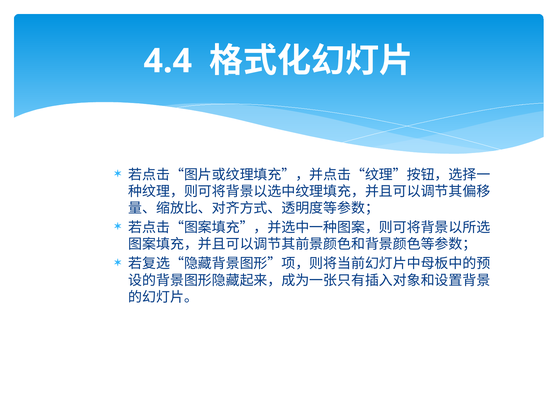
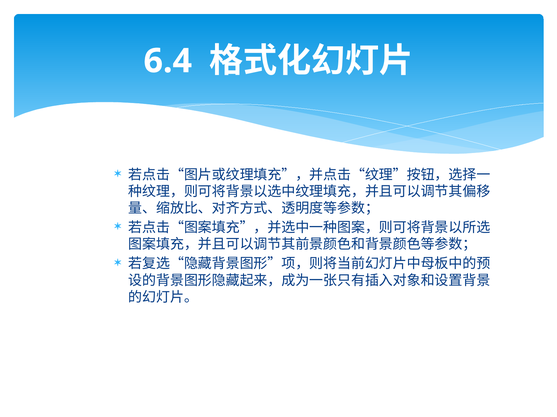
4.4: 4.4 -> 6.4 (168, 61)
